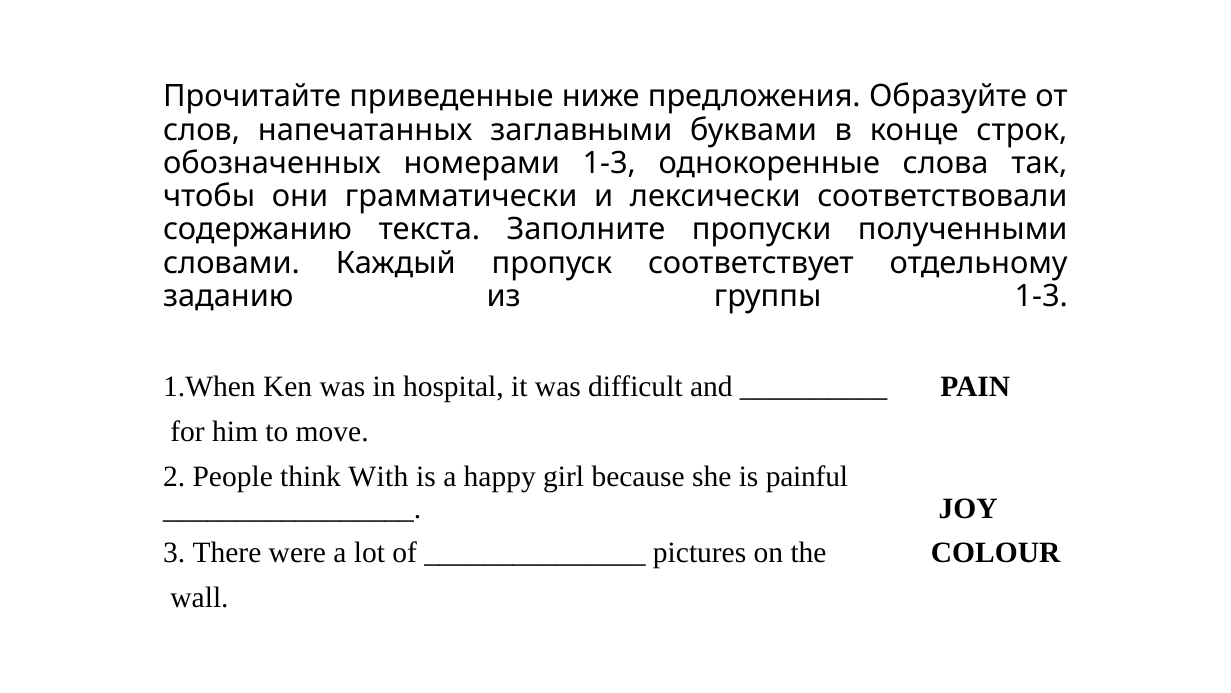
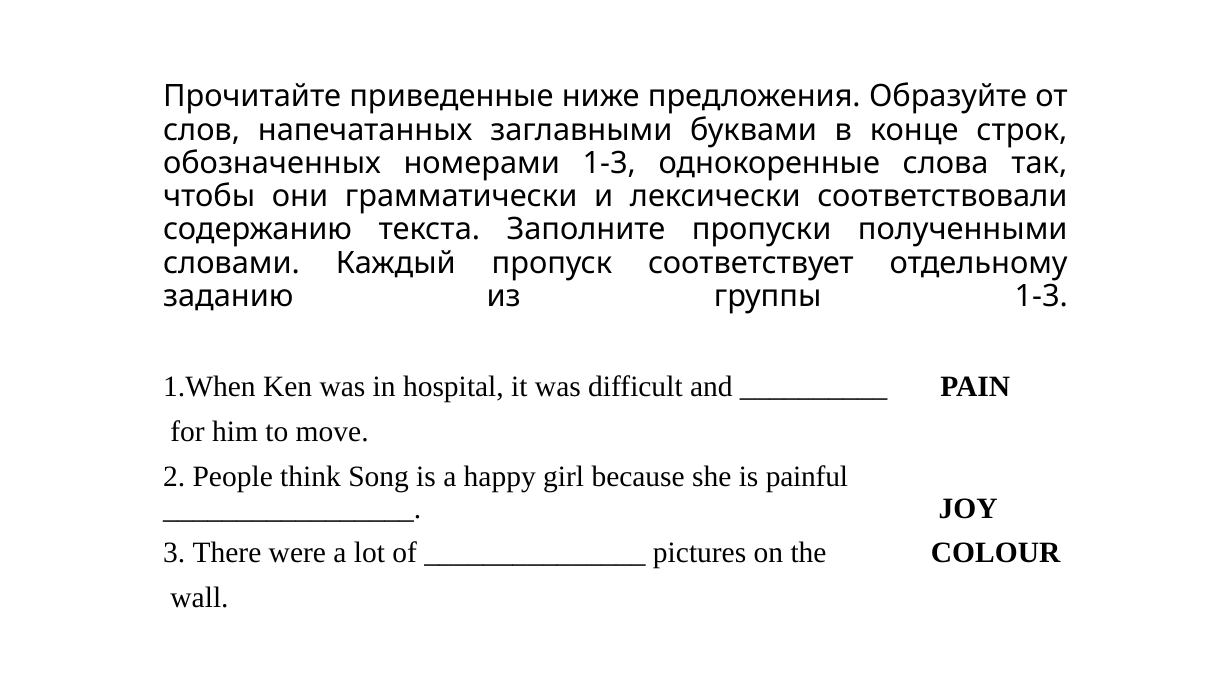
With: With -> Song (379, 476)
